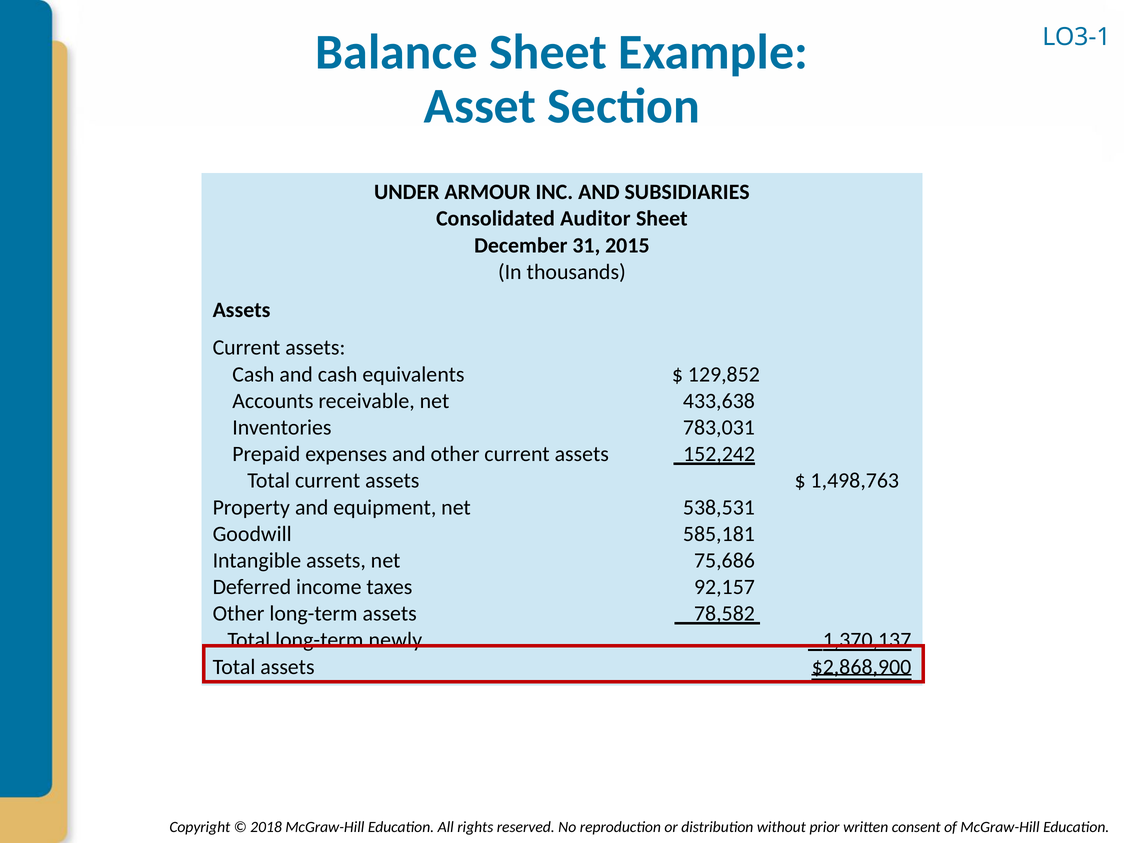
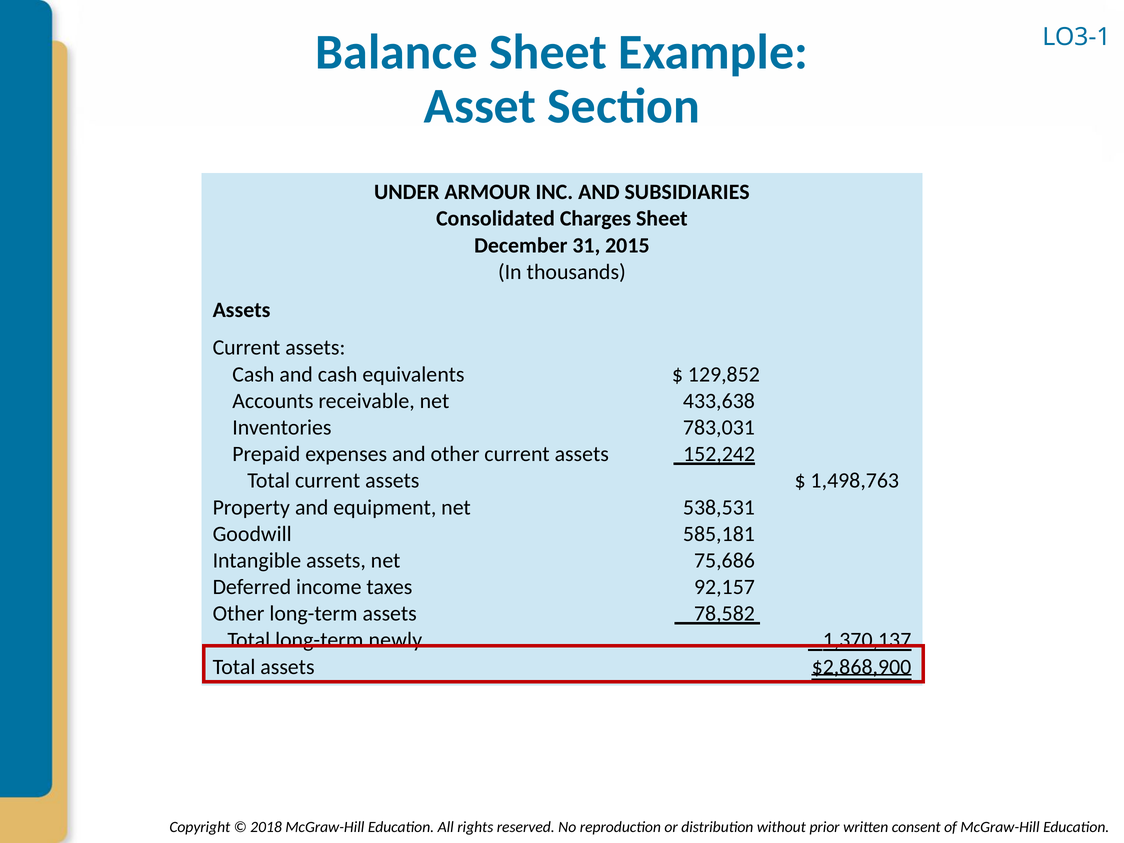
Auditor: Auditor -> Charges (595, 219)
